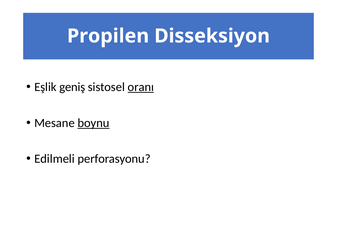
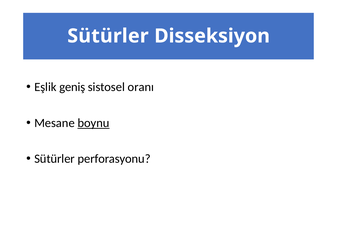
Propilen: Propilen -> Sütürler (108, 36)
oranı underline: present -> none (141, 87)
Edilmeli: Edilmeli -> Sütürler (55, 159)
